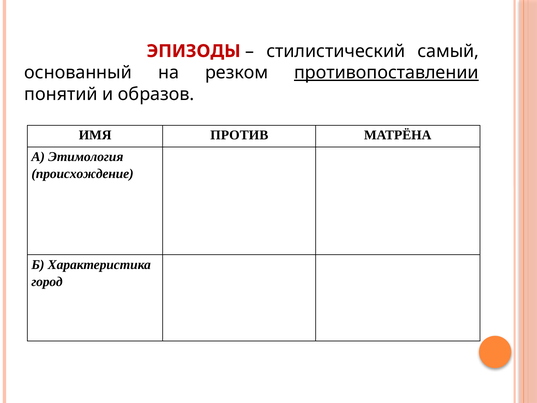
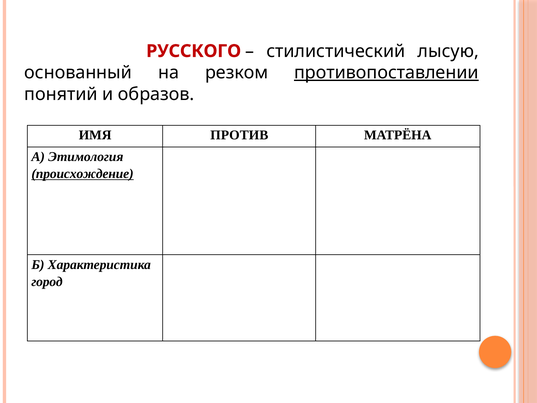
ЭПИЗОДЫ: ЭПИЗОДЫ -> РУССКОГО (194, 51)
самый: самый -> лысую (448, 51)
происхождение underline: none -> present (83, 174)
